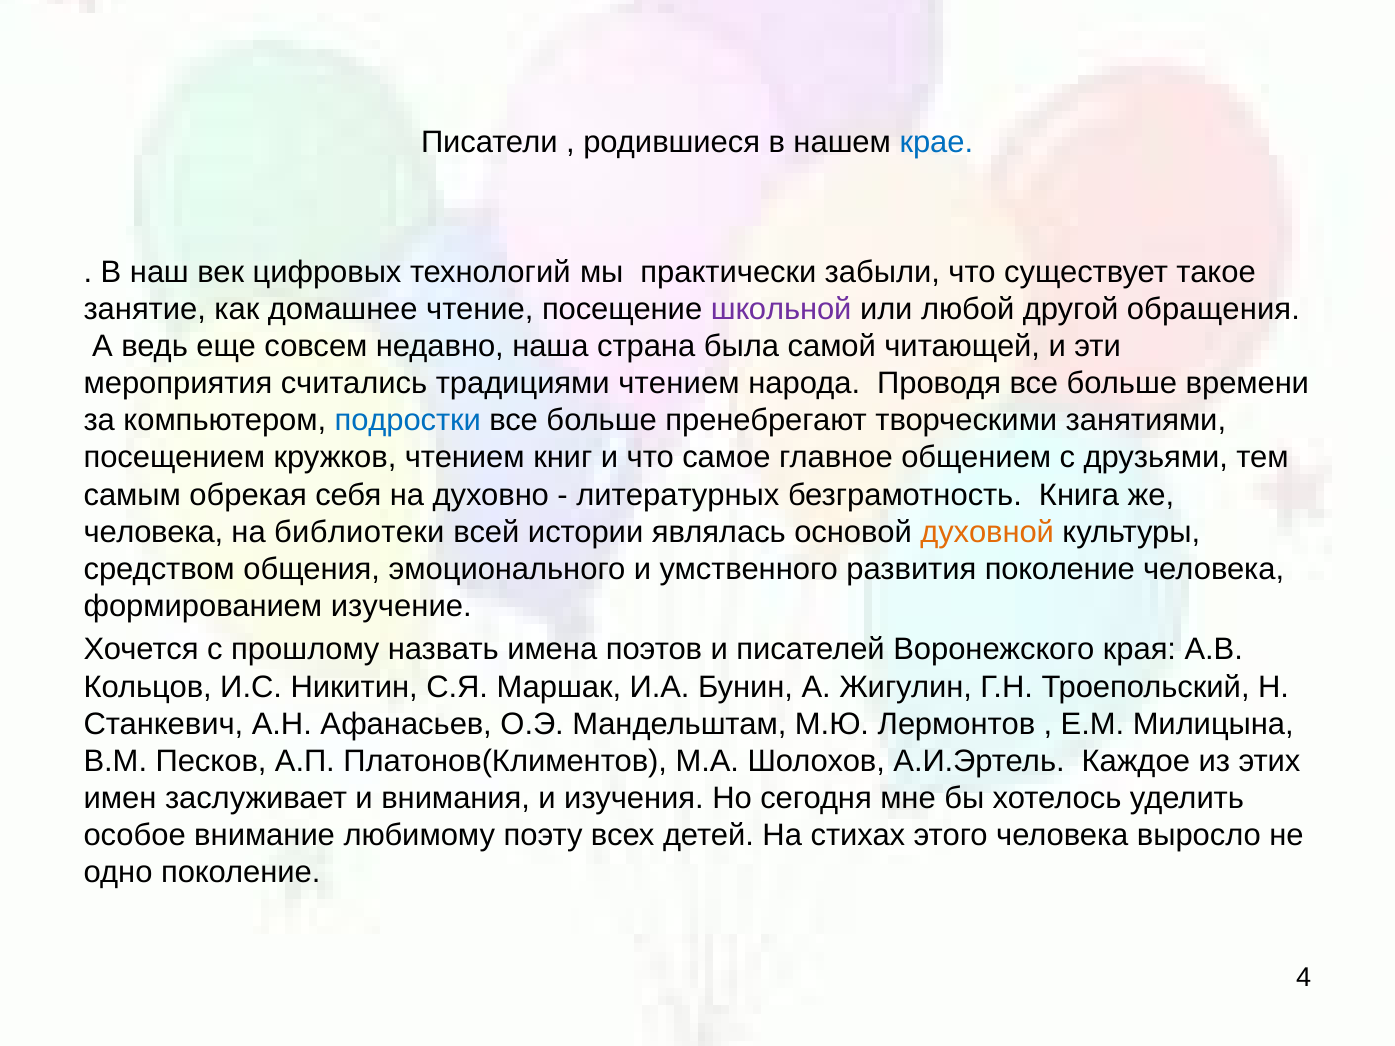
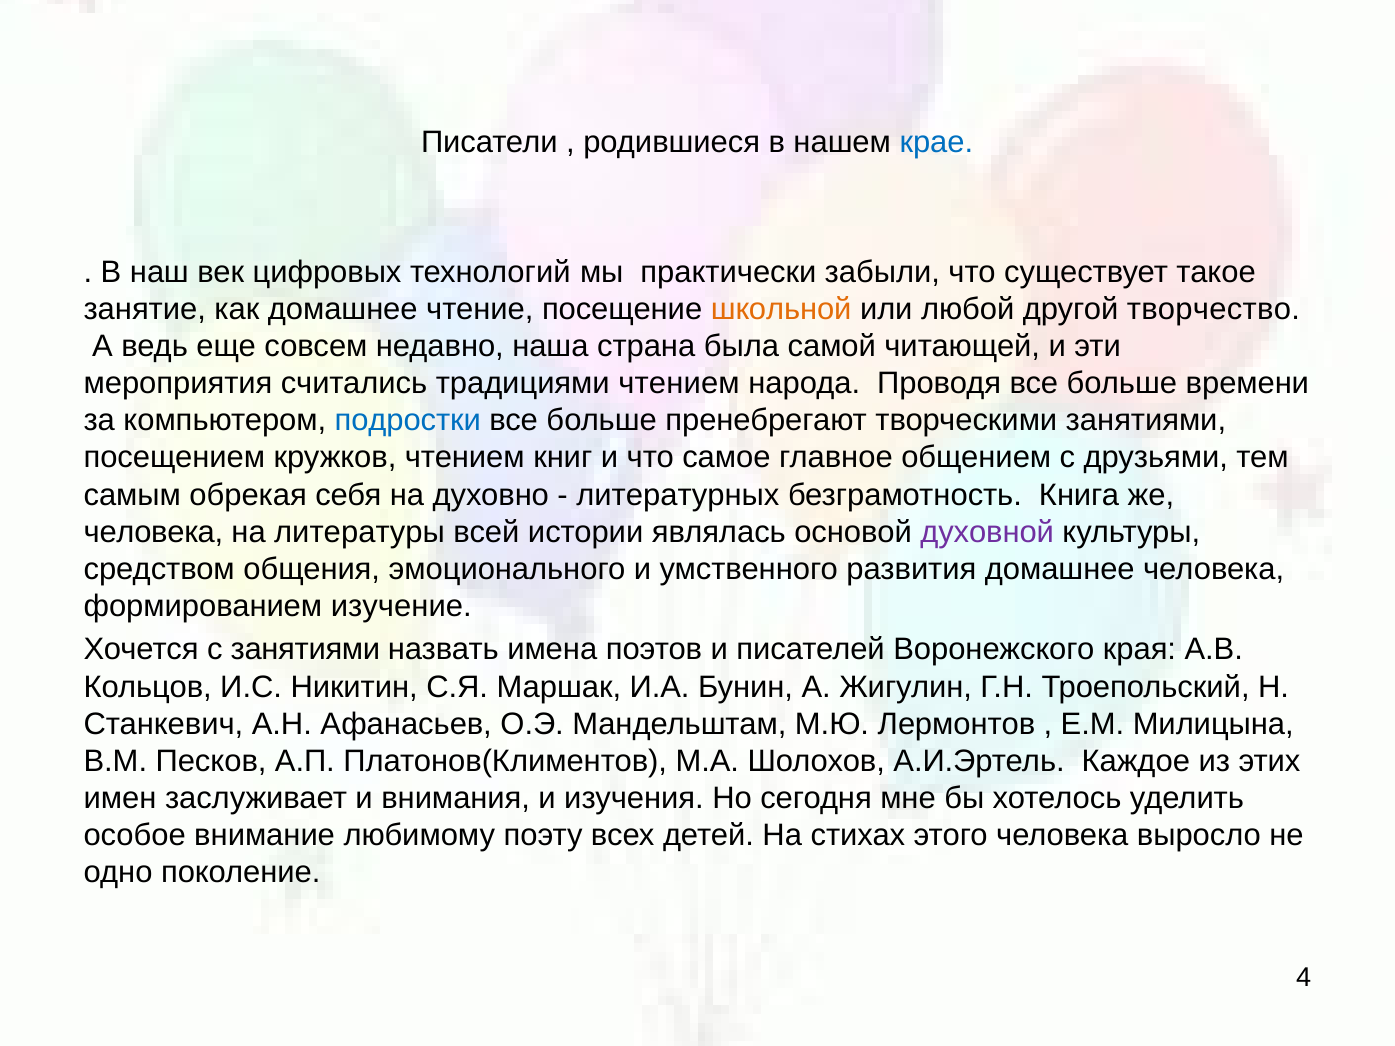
школьной colour: purple -> orange (781, 309)
обращения: обращения -> творчество (1213, 309)
библиотеки: библиотеки -> литературы (359, 532)
духовной colour: orange -> purple (987, 532)
развития поколение: поколение -> домашнее (1060, 569)
с прошлому: прошлому -> занятиями (305, 650)
